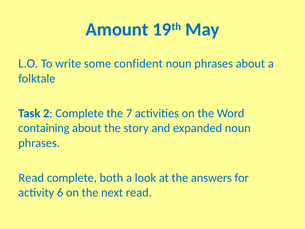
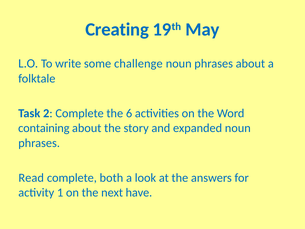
Amount: Amount -> Creating (117, 30)
confident: confident -> challenge (138, 64)
7: 7 -> 6 (129, 113)
6: 6 -> 1 (60, 192)
next read: read -> have (139, 192)
